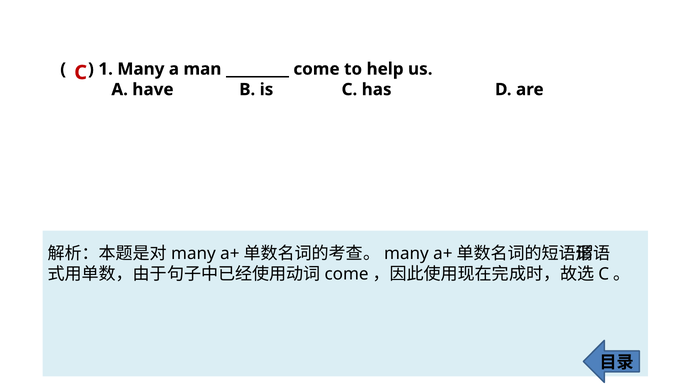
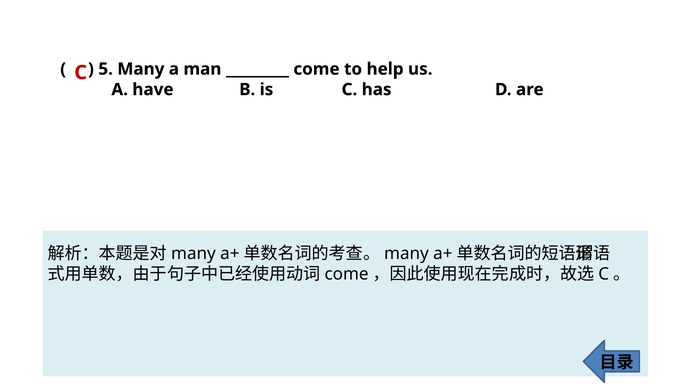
1: 1 -> 5 (106, 69)
